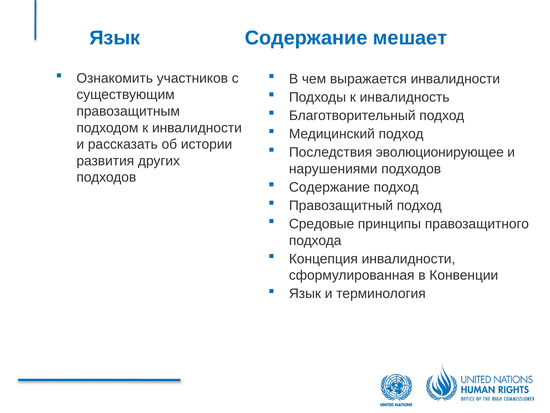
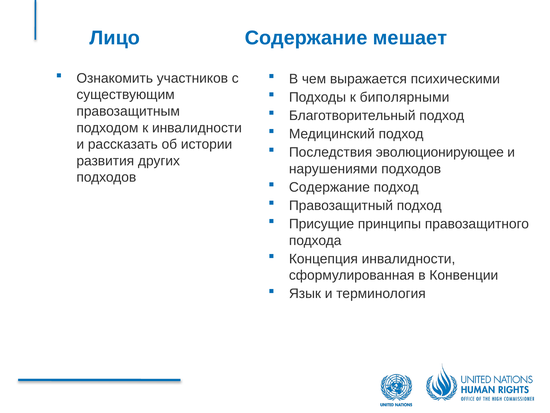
Язык: Язык -> Лицо (115, 38)
выражается инвалидности: инвалидности -> психическими (455, 79)
инвалидность: инвалидность -> биполярными (405, 97)
Средовые: Средовые -> Присущие (322, 224)
